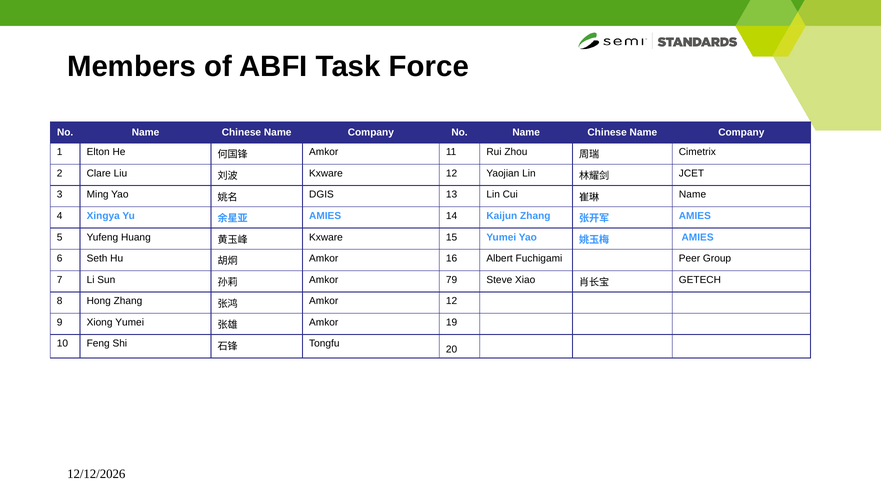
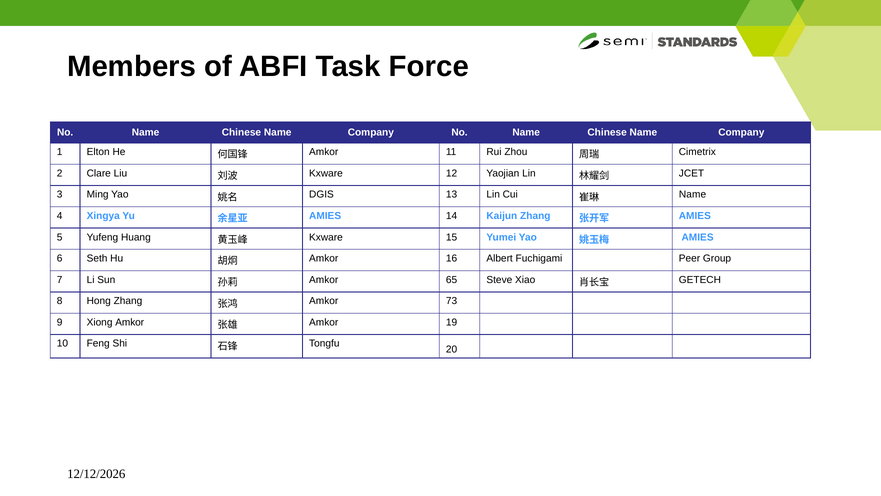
79: 79 -> 65 (452, 280)
Amkor 12: 12 -> 73 (452, 301)
Xiong Yumei: Yumei -> Amkor (130, 322)
